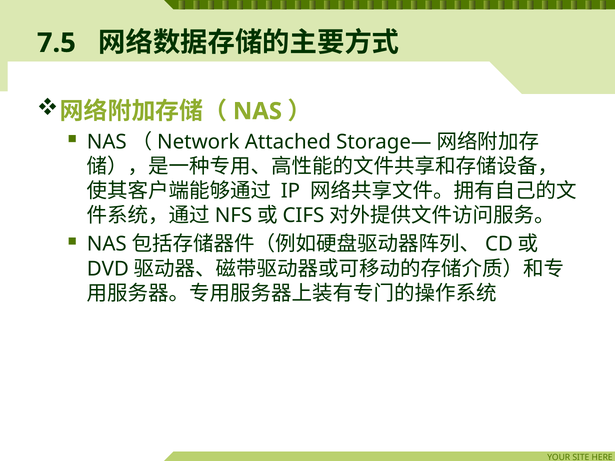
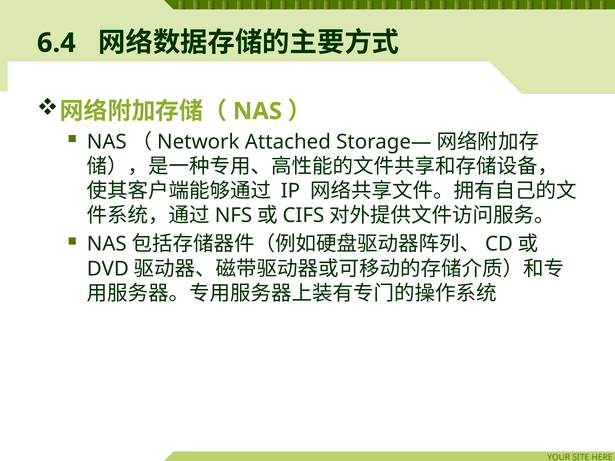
7.5: 7.5 -> 6.4 (56, 43)
